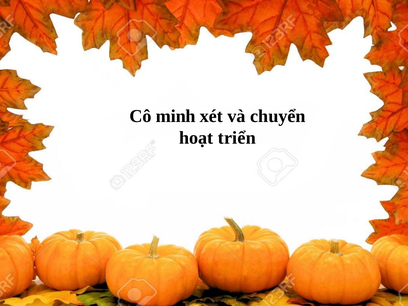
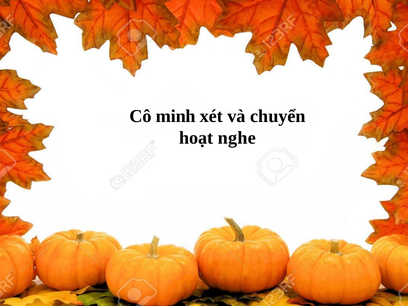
triển: triển -> nghe (237, 138)
